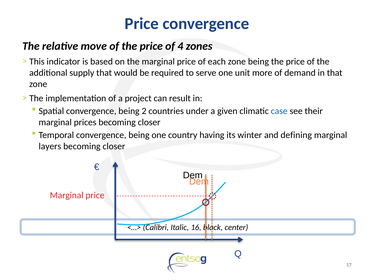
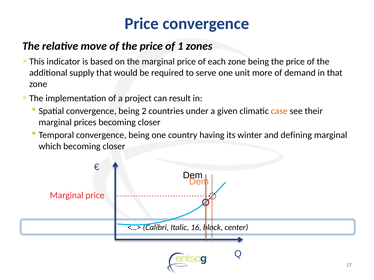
4: 4 -> 1 (180, 46)
case colour: blue -> orange (279, 111)
layers: layers -> which (50, 146)
